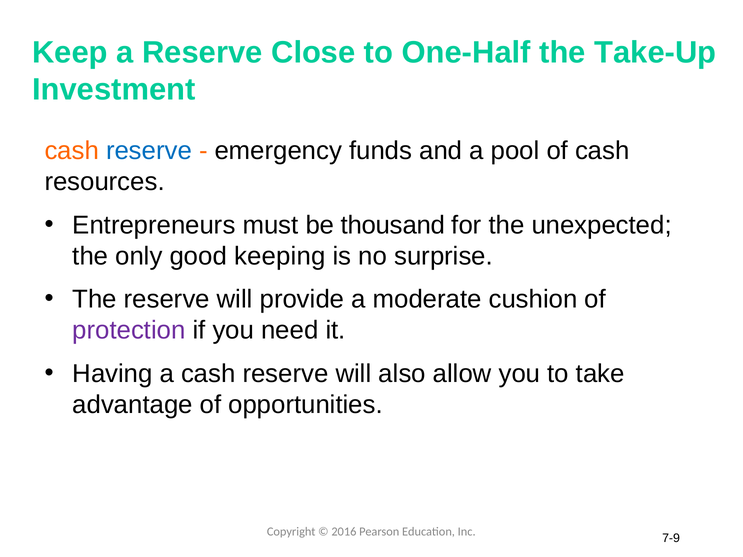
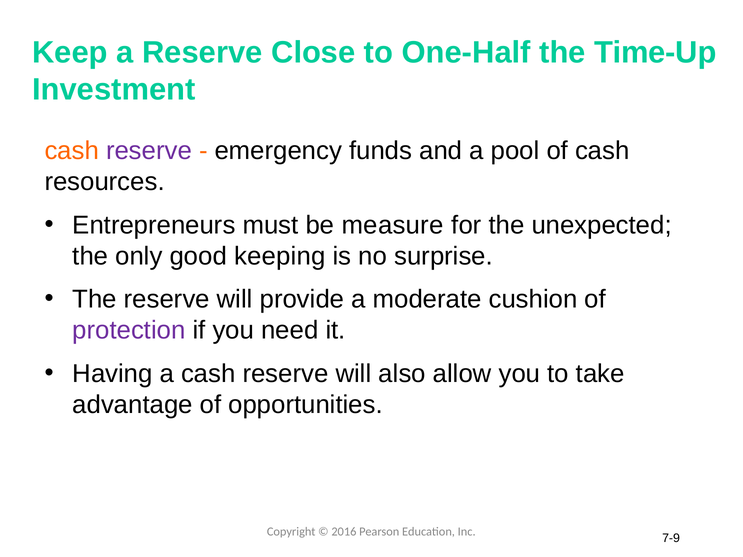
Take-Up: Take-Up -> Time-Up (655, 52)
reserve colour: blue -> purple (149, 151)
thousand: thousand -> measure (393, 225)
